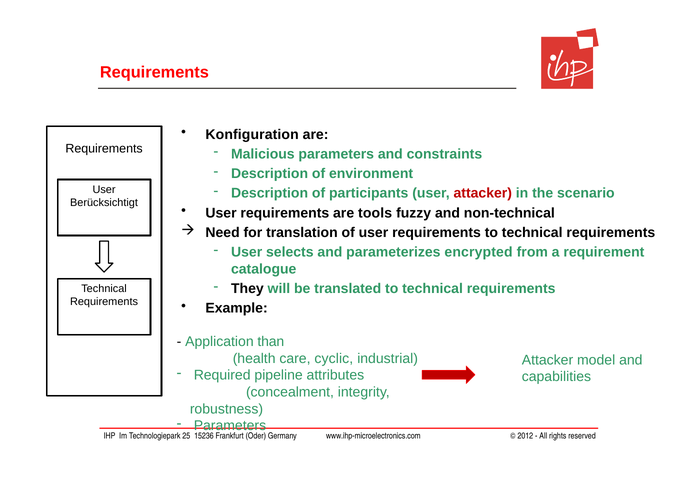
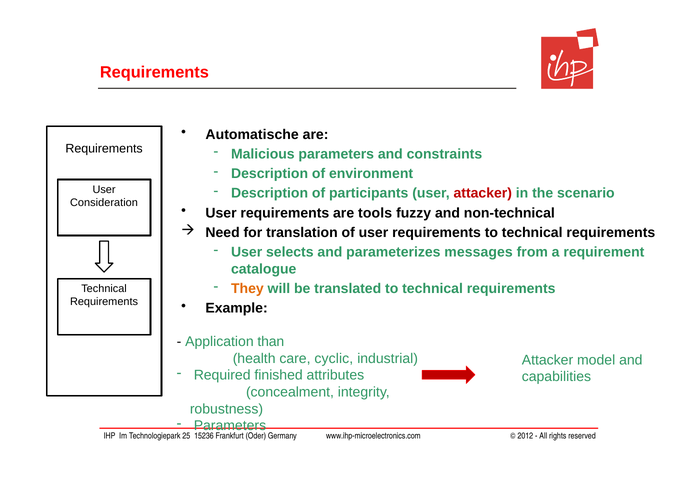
Konfiguration: Konfiguration -> Automatische (252, 134)
Berücksichtigt: Berücksichtigt -> Consideration (104, 203)
encrypted: encrypted -> messages (479, 252)
They colour: black -> orange (247, 289)
pipeline: pipeline -> finished (279, 375)
